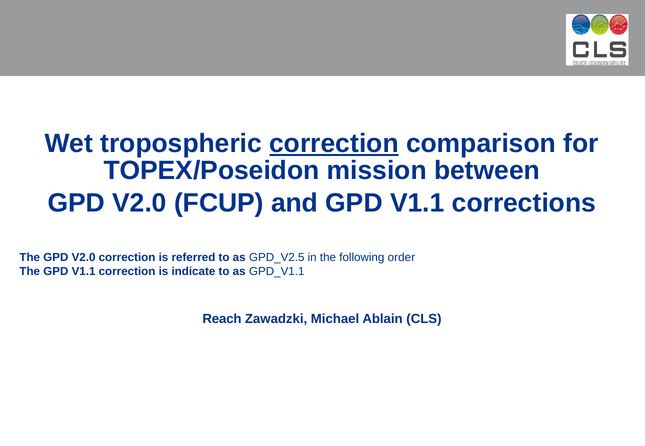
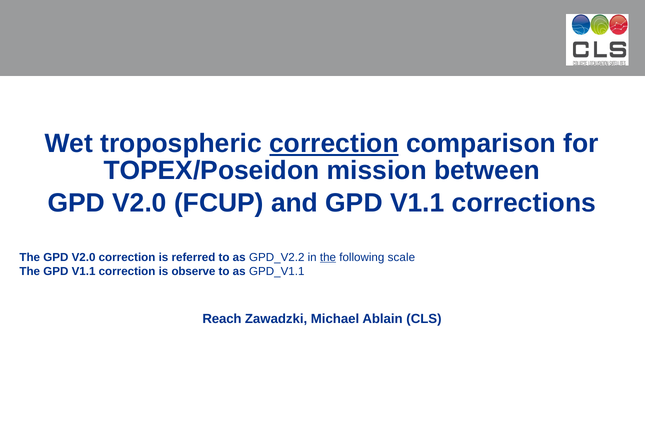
GPD_V2.5: GPD_V2.5 -> GPD_V2.2 (277, 258)
the underline: none -> present (328, 258)
order: order -> scale (401, 258)
indicate: indicate -> observe (193, 272)
